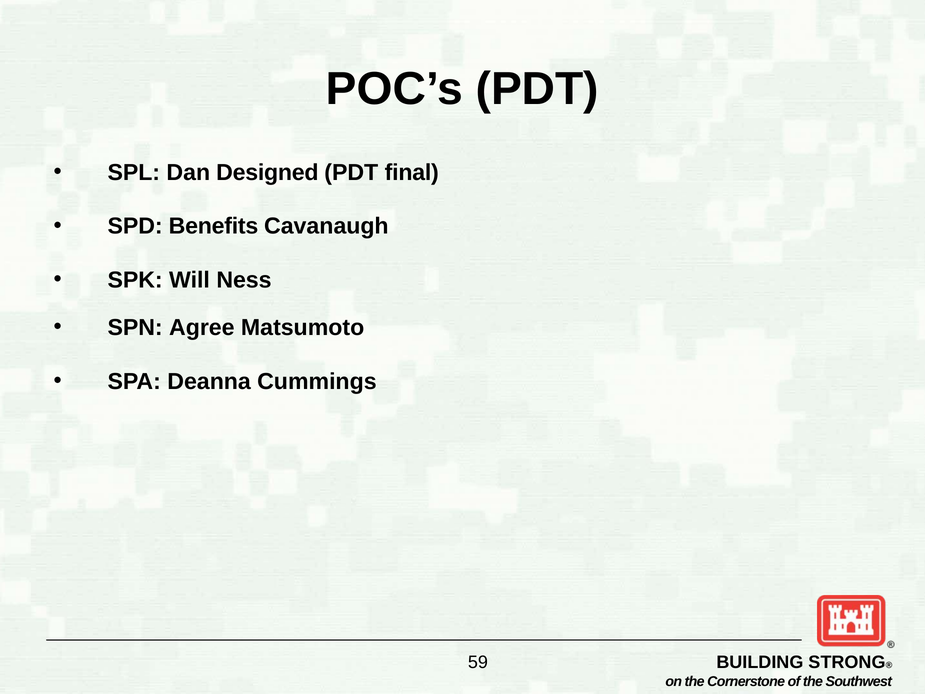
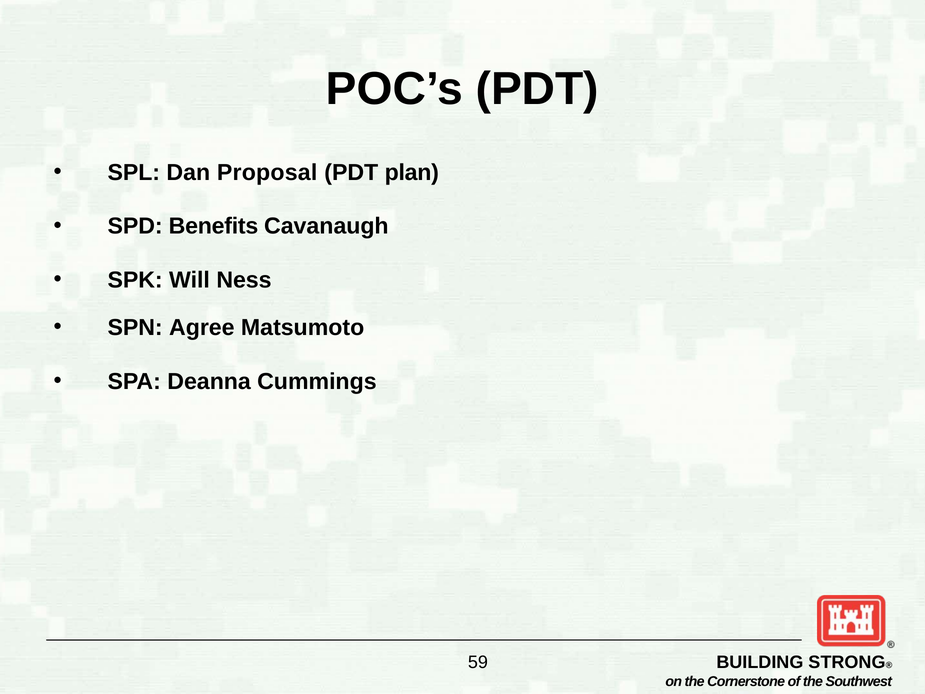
Designed: Designed -> Proposal (267, 173)
final: final -> plan (412, 173)
